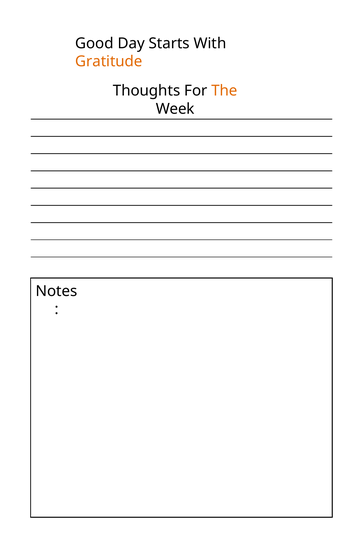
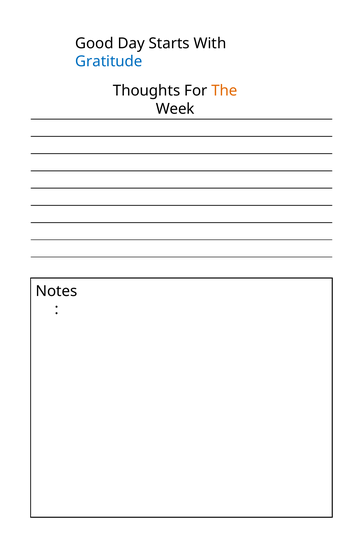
Gratitude colour: orange -> blue (109, 61)
